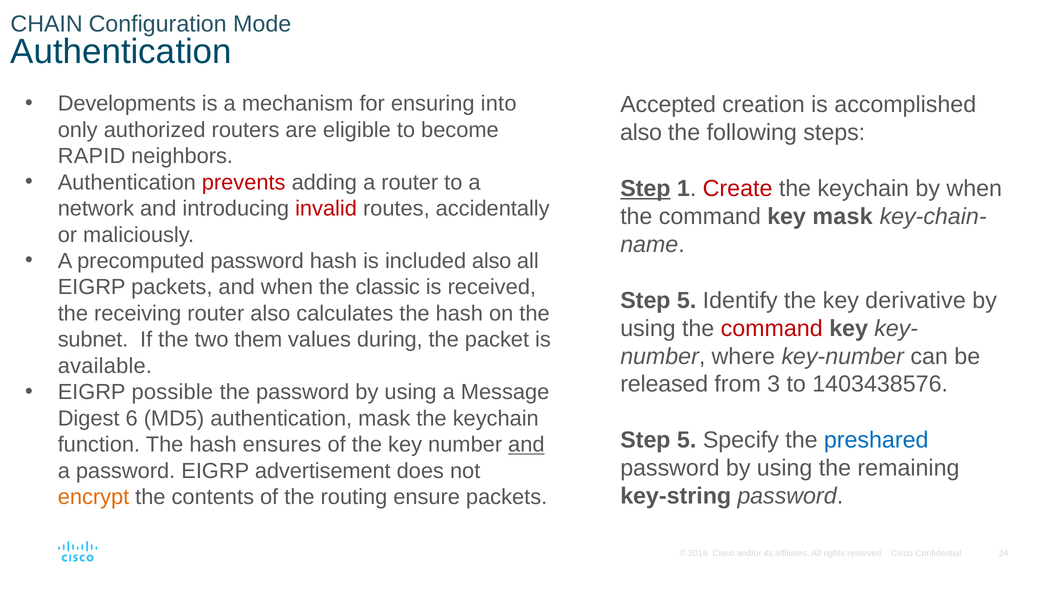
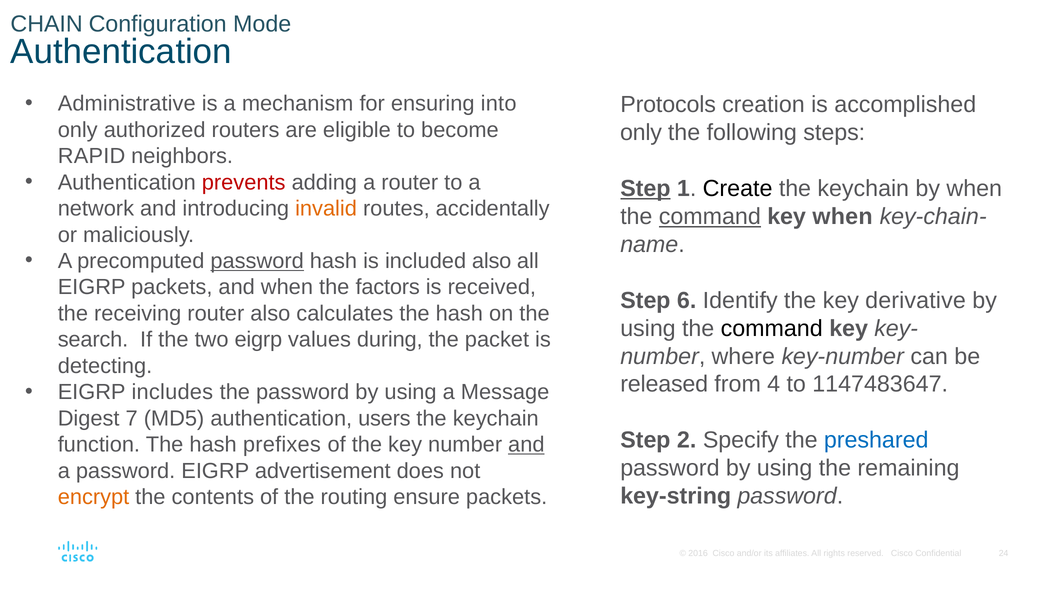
Developments: Developments -> Administrative (127, 104)
Accepted: Accepted -> Protocols (668, 105)
also: also -> only (641, 133)
Create colour: red -> black (738, 188)
invalid colour: red -> orange (326, 208)
command underline: none -> present (710, 216)
key mask: mask -> when (843, 216)
password underline: none -> present (257, 261)
classic: classic -> factors (388, 287)
5: 5 -> 6 (687, 300)
command colour: red -> black (772, 328)
subnet: subnet -> search (93, 339)
two them: them -> eigrp (258, 339)
available: available -> detecting (105, 366)
3: 3 -> 4 (774, 384)
1403438576: 1403438576 -> 1147483647 (880, 384)
possible: possible -> includes (172, 392)
6: 6 -> 7 (132, 418)
authentication mask: mask -> users (384, 418)
5: 5 -> 2 (687, 440)
ensures: ensures -> prefixes (282, 444)
